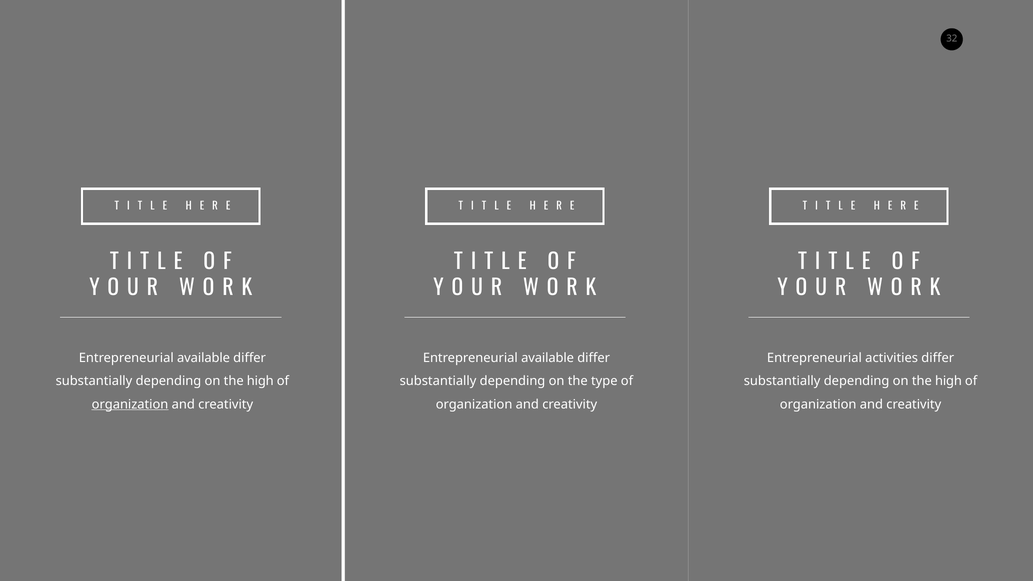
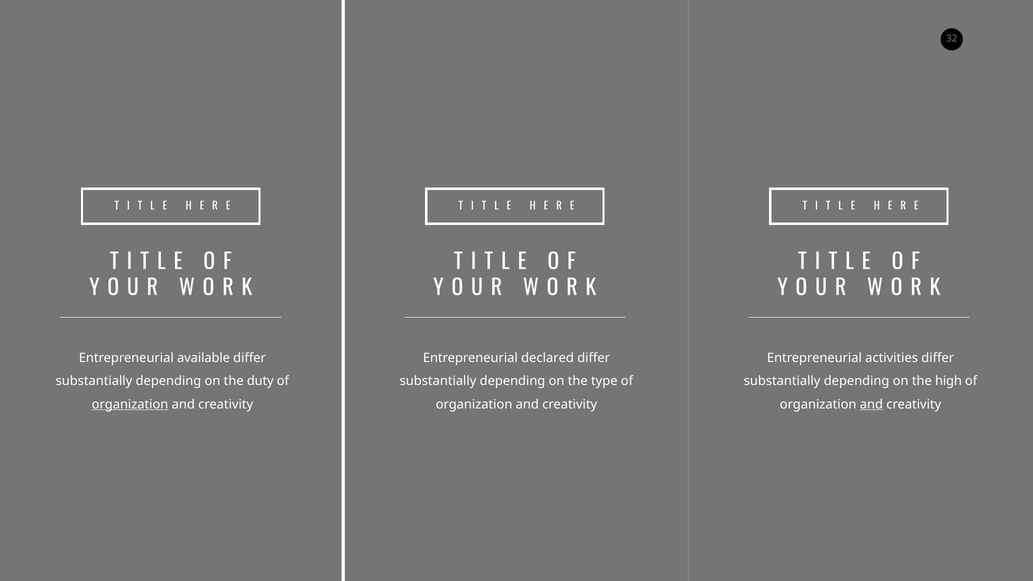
available: available -> declared (548, 358)
high: high -> duty (260, 381)
and underline: none -> present (871, 404)
